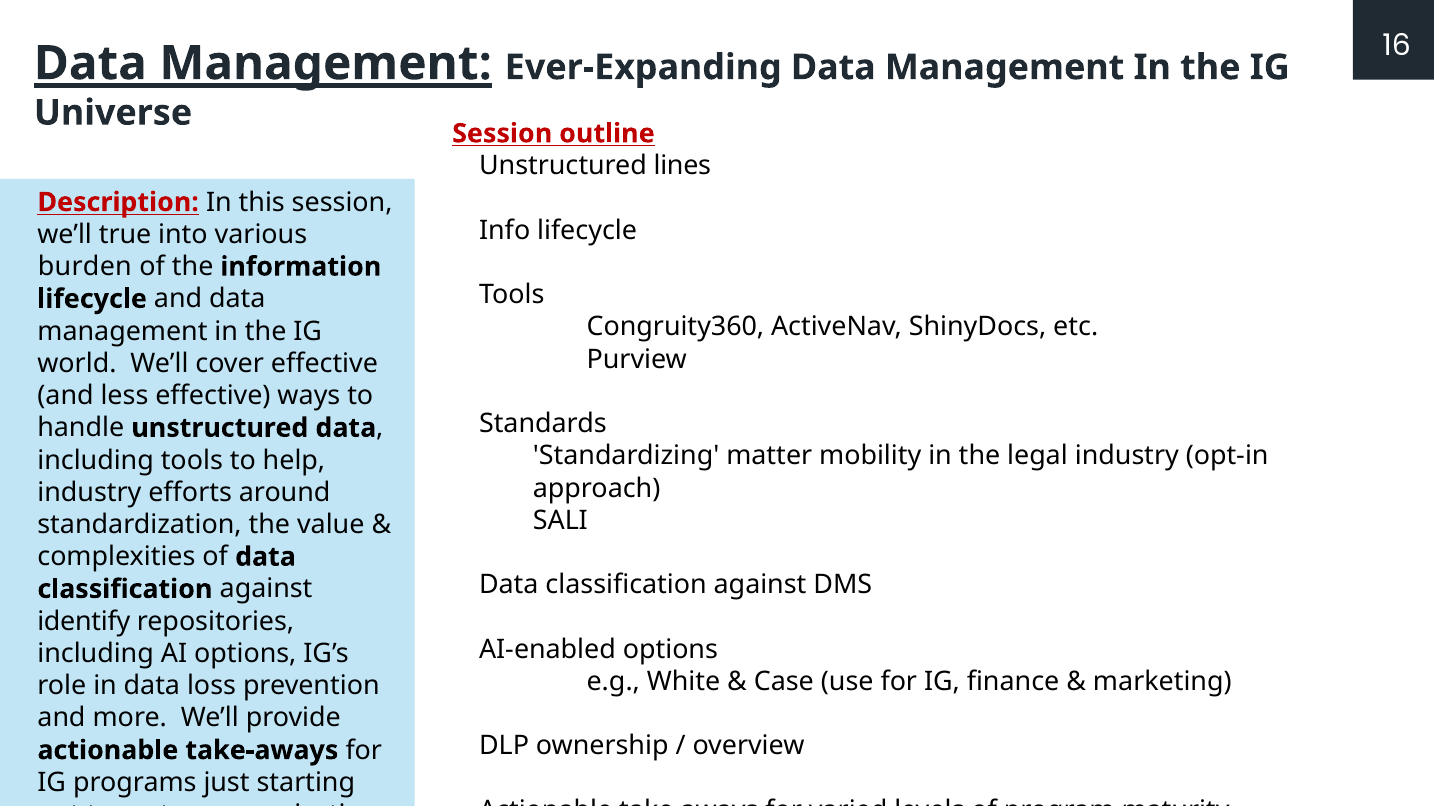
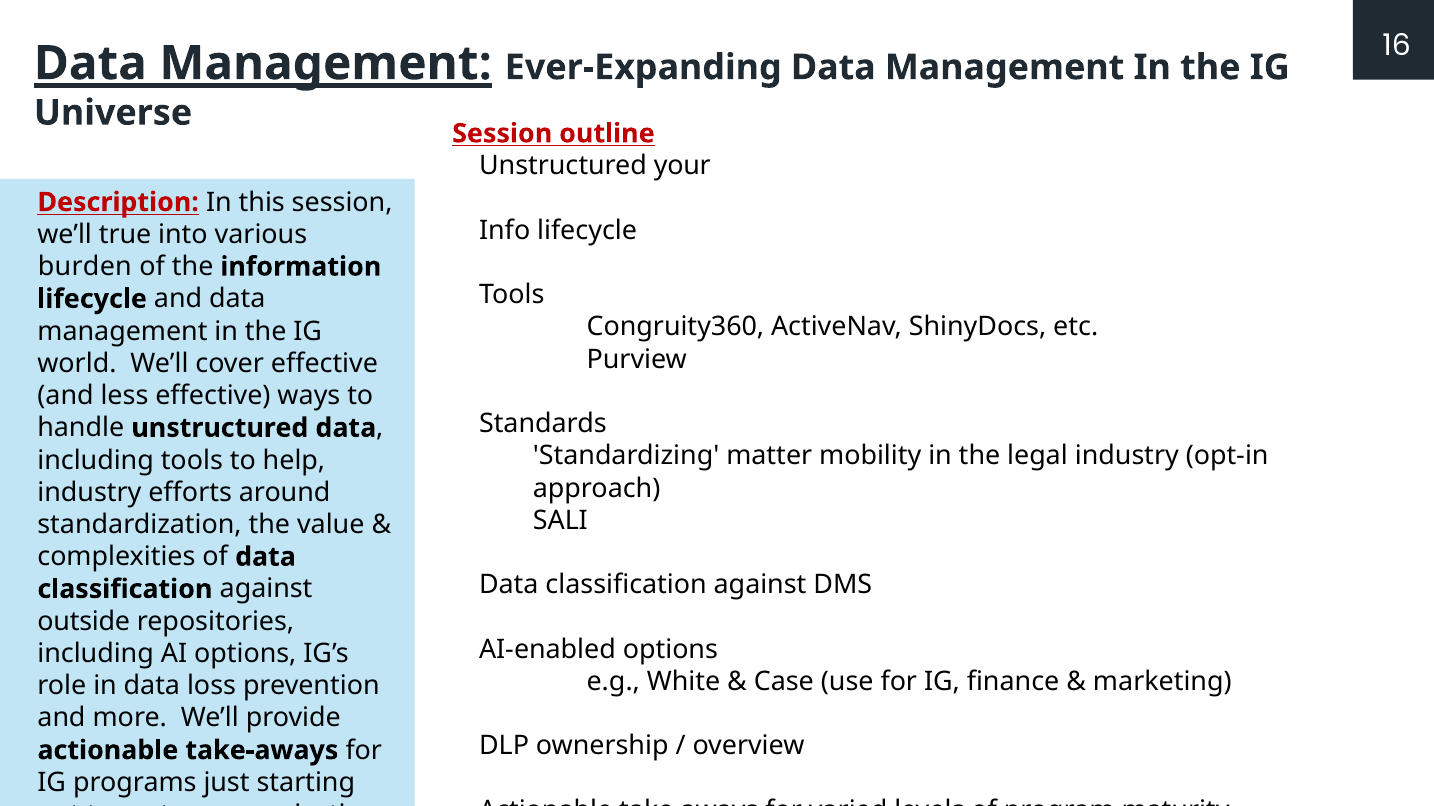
lines: lines -> your (682, 166)
identify: identify -> outside (84, 622)
